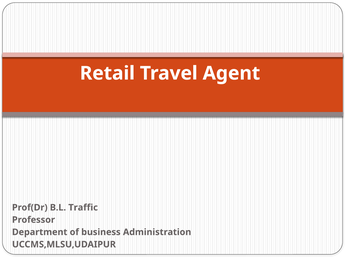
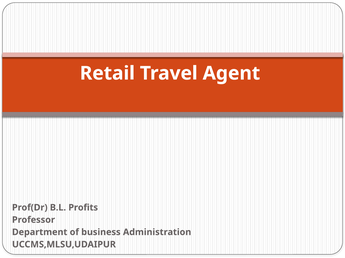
Traffic: Traffic -> Profits (83, 208)
